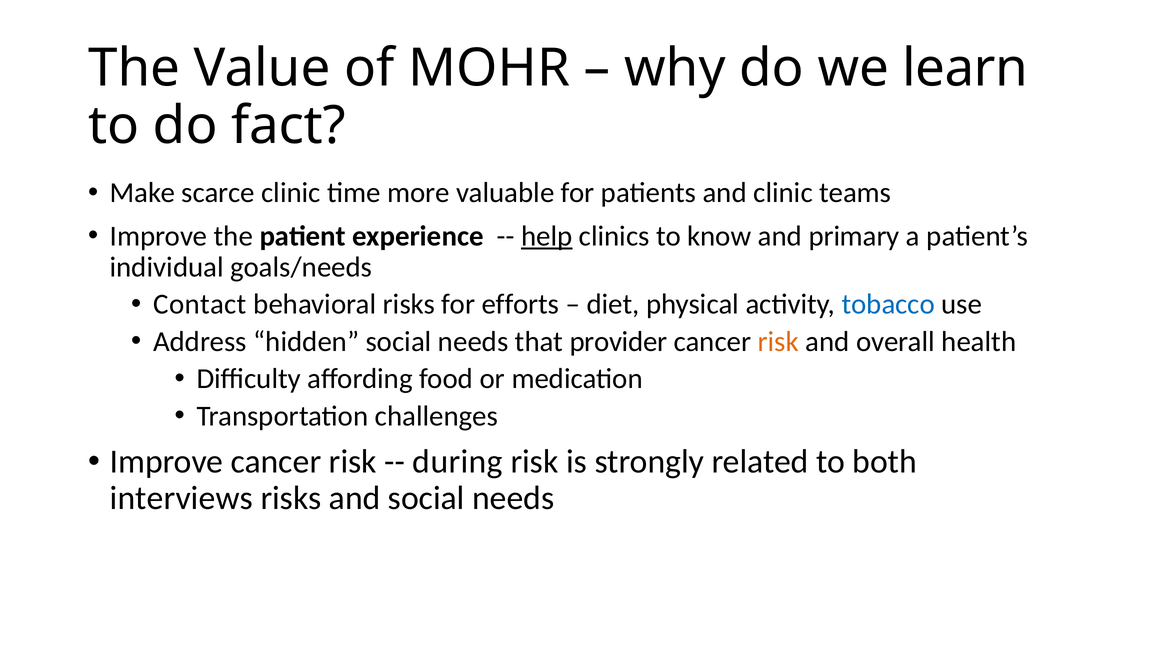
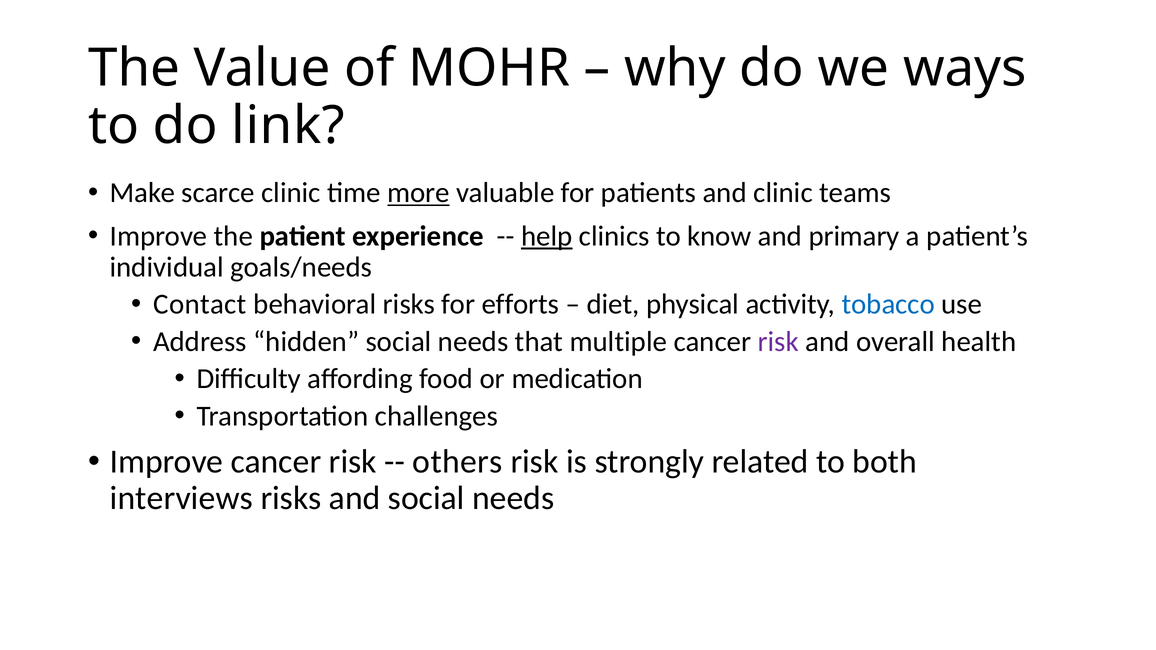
learn: learn -> ways (965, 69)
fact: fact -> link (288, 126)
more underline: none -> present (418, 193)
provider: provider -> multiple (618, 342)
risk colour: orange -> purple (778, 342)
during: during -> others (458, 462)
